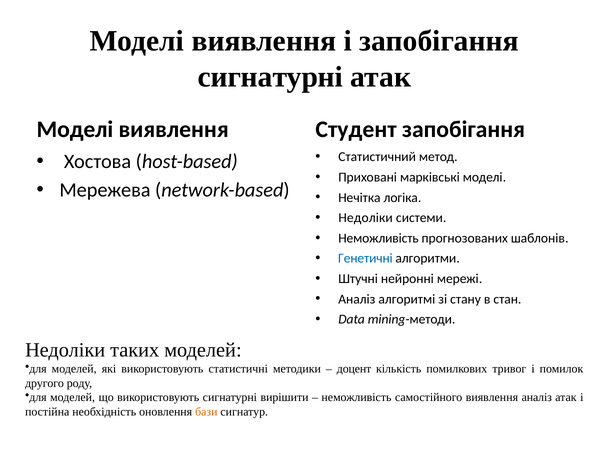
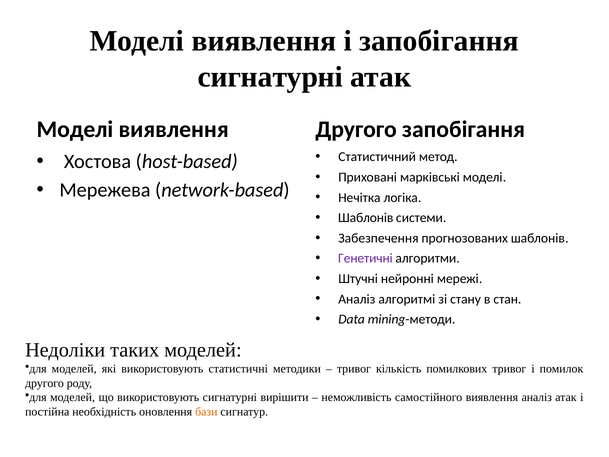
Студент: Студент -> Другого (356, 129)
Недоліки: Недоліки -> Шаблонів (366, 218)
Неможливість: Неможливість -> Забезпечення (378, 238)
Генетичні colour: blue -> purple (365, 258)
доцент: доцент -> тривог (354, 369)
